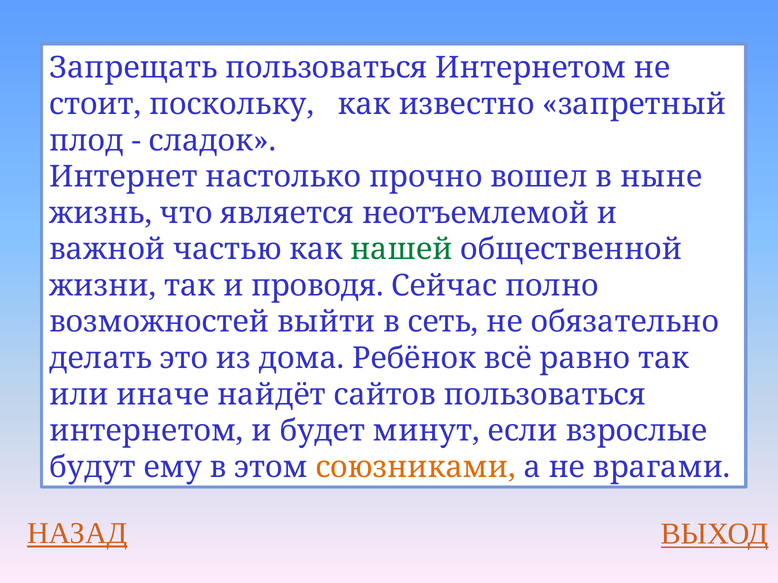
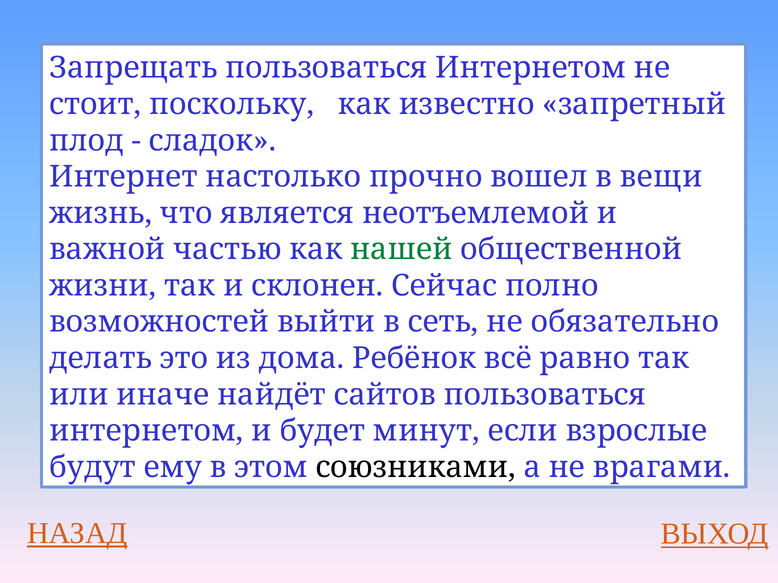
ныне: ныне -> вещи (661, 177)
проводя: проводя -> склонен (317, 286)
союзниками colour: orange -> black (416, 468)
